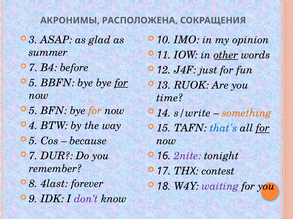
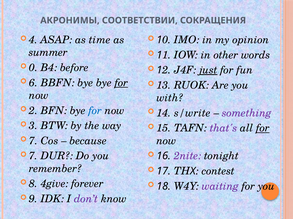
РАСПОЛОЖЕНА: РАСПОЛОЖЕНА -> СООТВЕТСТВИИ (140, 20)
3: 3 -> 4 (33, 40)
glad: glad -> time (100, 40)
other underline: present -> none (226, 55)
7: 7 -> 0 (33, 68)
just underline: none -> present (208, 70)
5: 5 -> 6 (33, 83)
time: time -> with (170, 98)
5: 5 -> 2 (33, 111)
for colour: orange -> blue (95, 111)
something colour: orange -> purple (247, 113)
4: 4 -> 3 (33, 126)
that's colour: blue -> purple (224, 129)
5: 5 -> 7 (33, 141)
4last: 4last -> 4give (55, 184)
